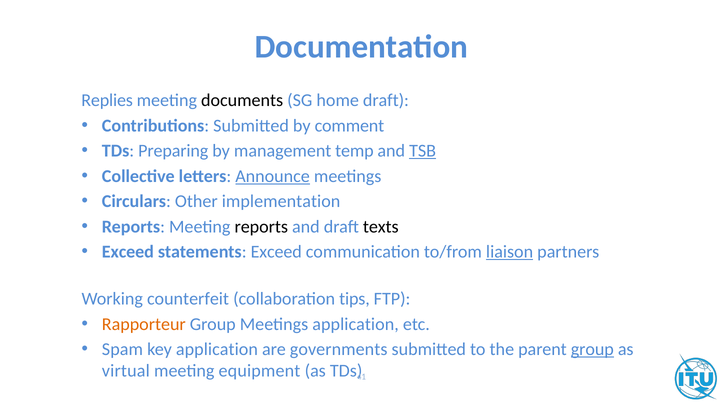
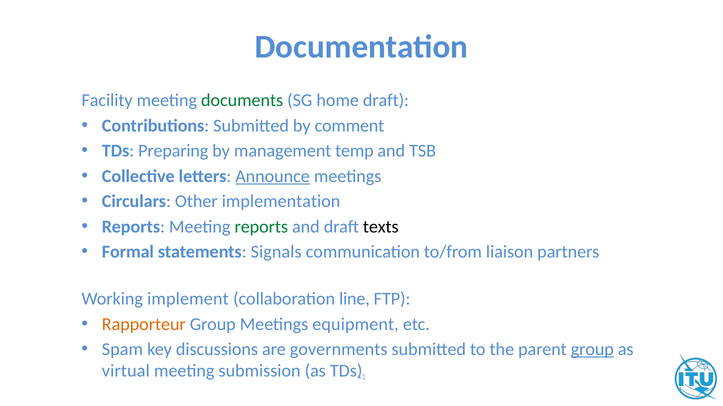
Replies: Replies -> Facility (107, 101)
documents colour: black -> green (242, 101)
TSB underline: present -> none (423, 151)
reports colour: black -> green (261, 227)
Exceed: Exceed -> Formal (128, 252)
statements Exceed: Exceed -> Signals (276, 252)
liaison underline: present -> none (510, 252)
counterfeit: counterfeit -> implement (188, 299)
tips: tips -> line (354, 299)
Meetings application: application -> equipment (356, 325)
key application: application -> discussions (217, 350)
equipment: equipment -> submission (260, 372)
